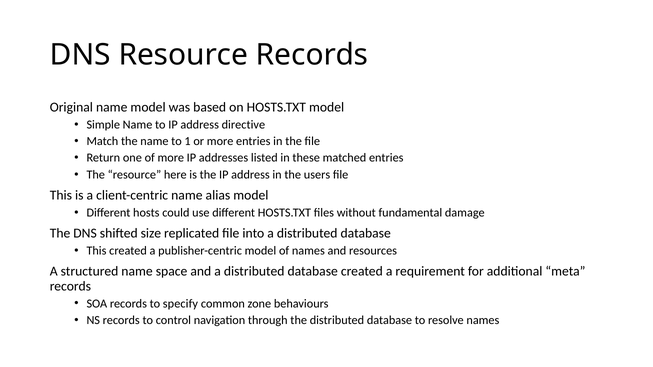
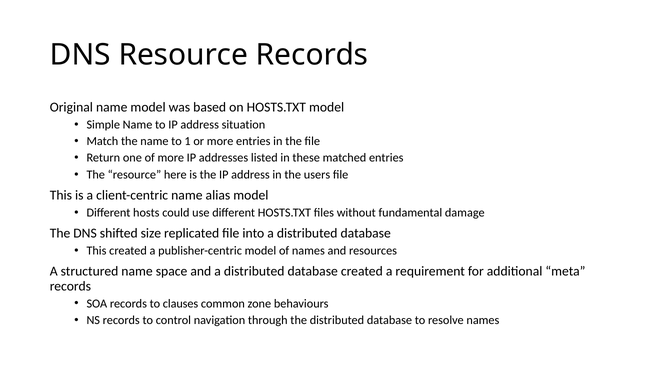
directive: directive -> situation (243, 125)
specify: specify -> clauses (181, 304)
